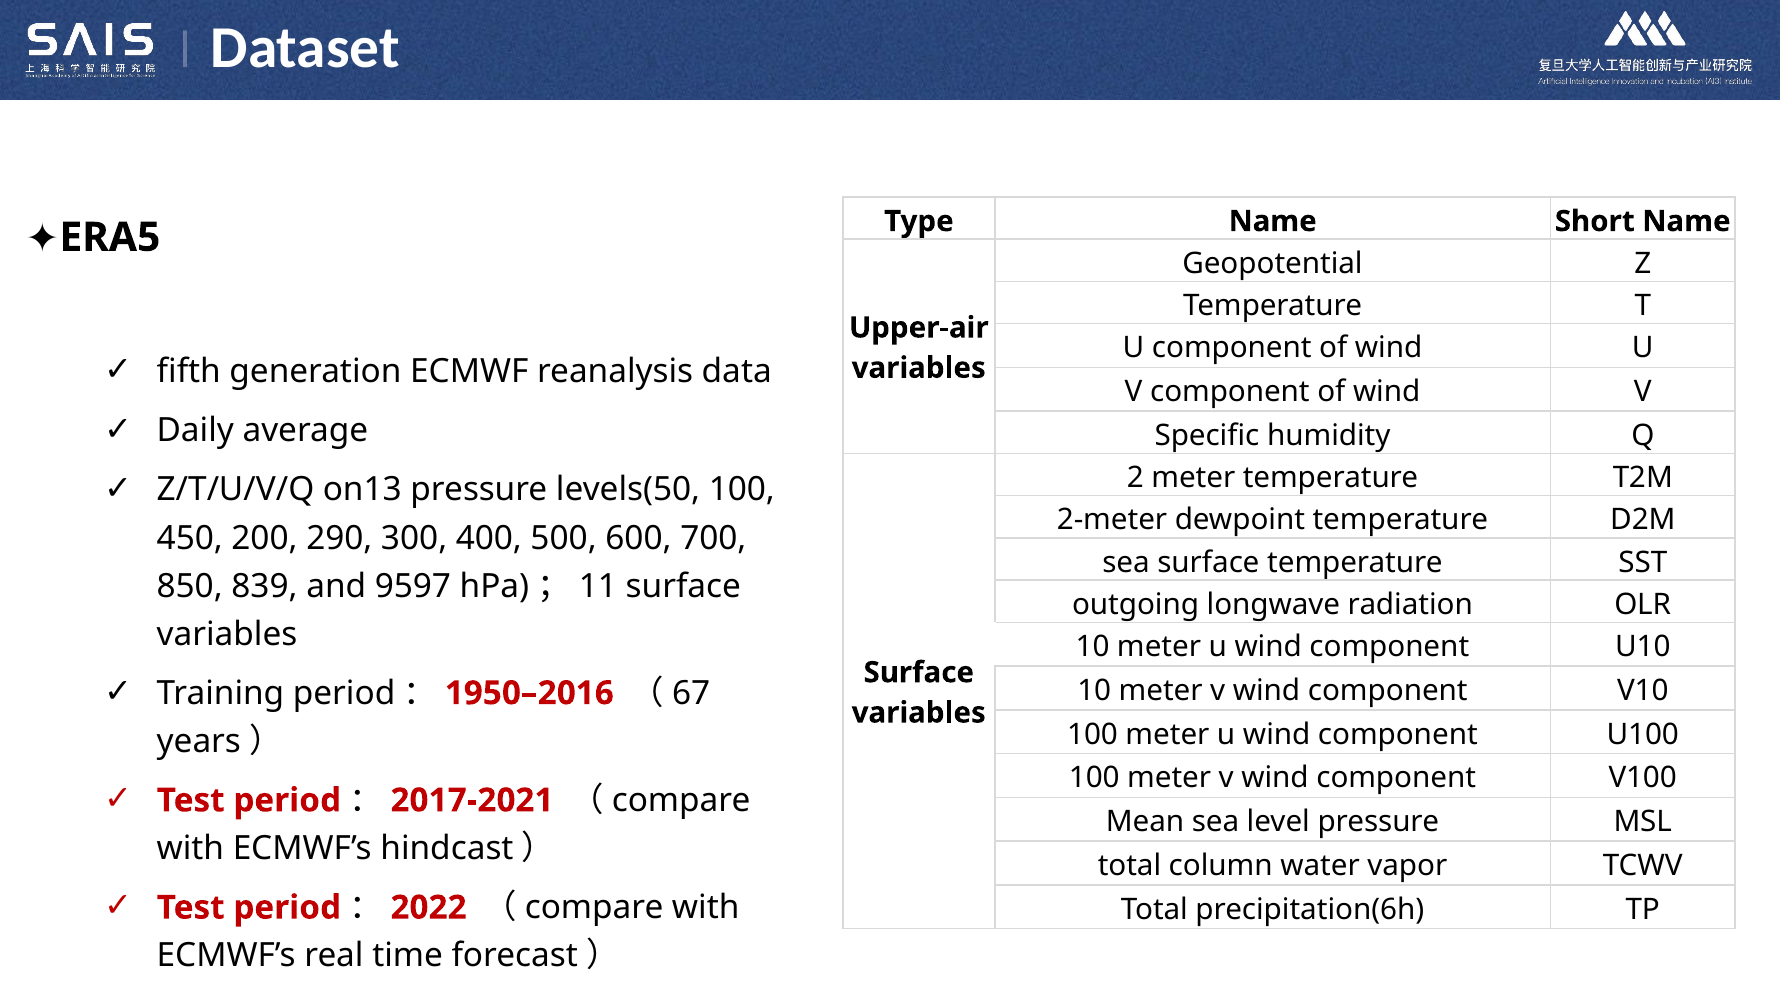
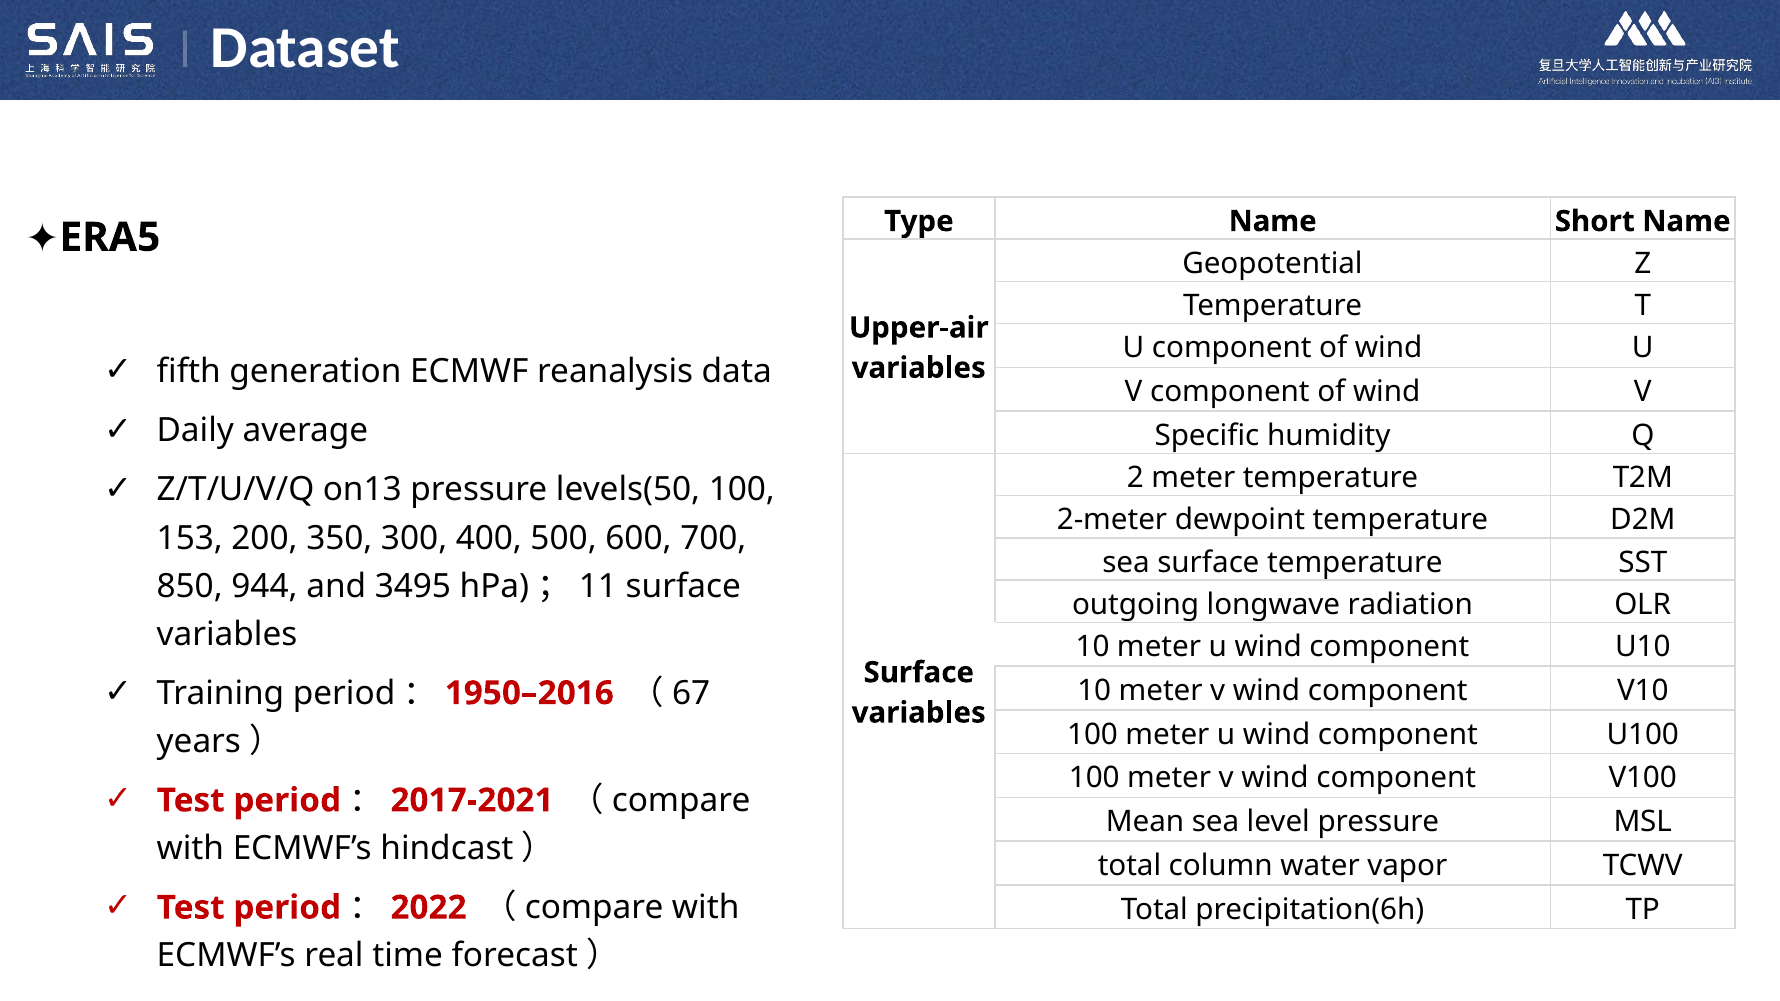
450: 450 -> 153 (190, 538)
290: 290 -> 350 (339, 538)
839: 839 -> 944 (265, 586)
9597: 9597 -> 3495 (413, 586)
